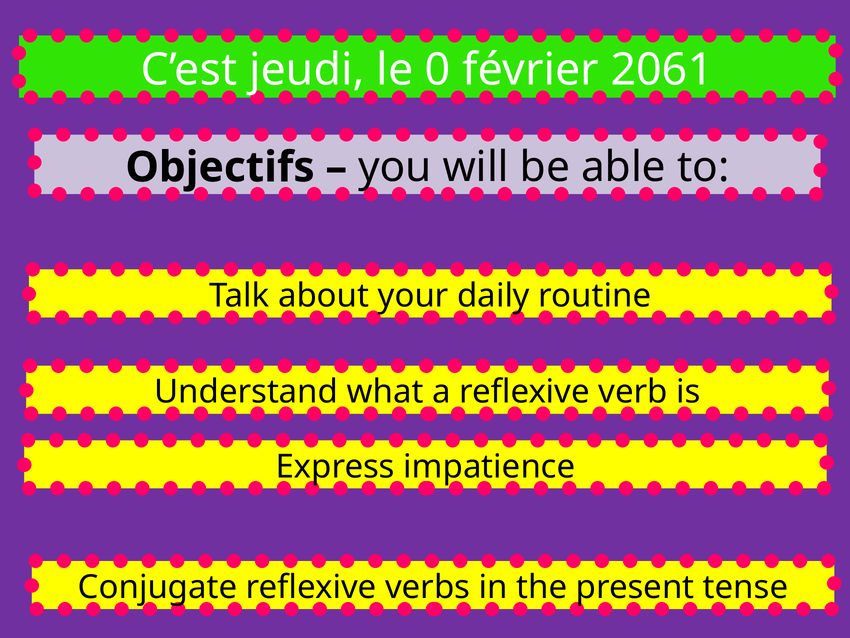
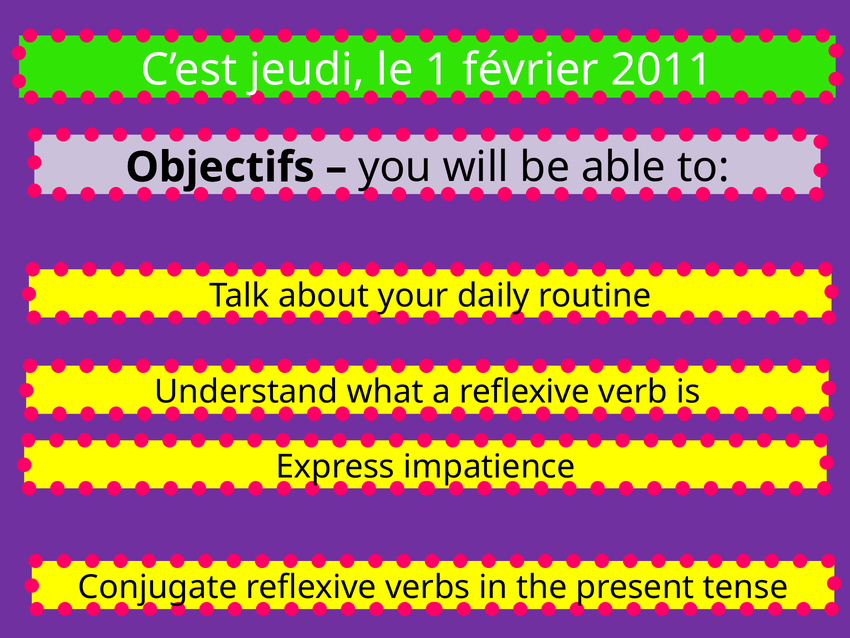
0: 0 -> 1 (438, 70)
2061: 2061 -> 2011 (662, 70)
